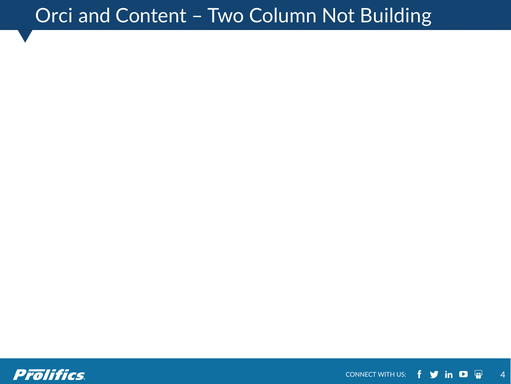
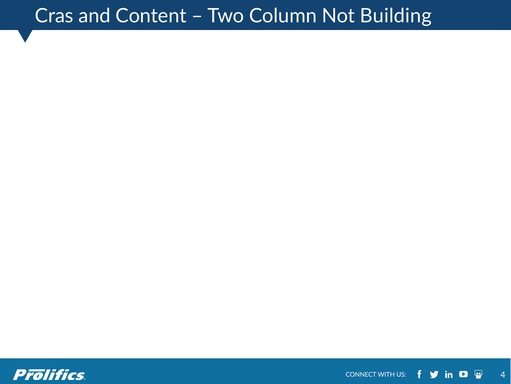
Orci: Orci -> Cras (54, 16)
